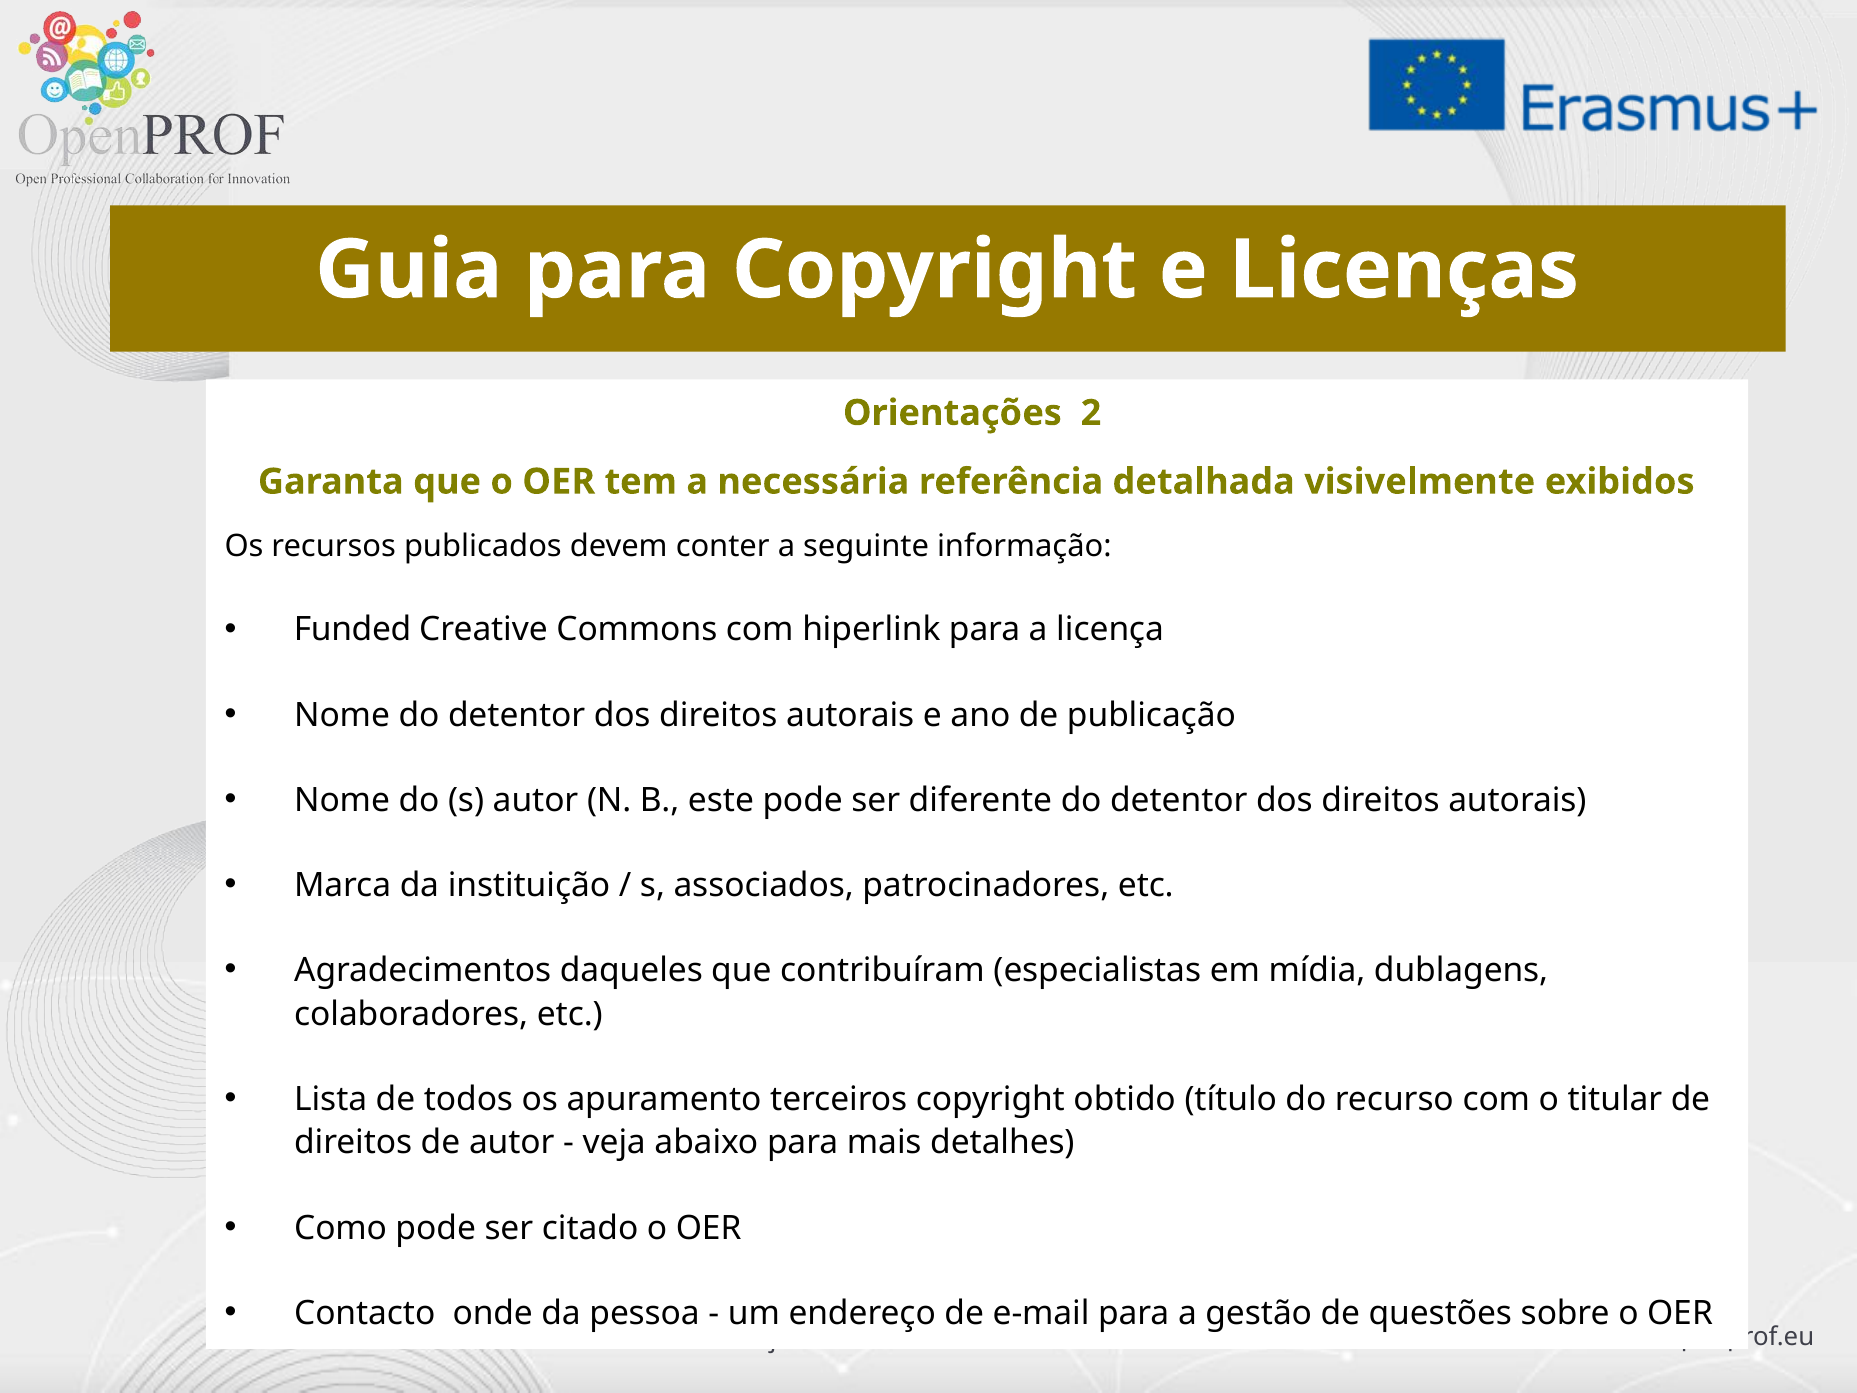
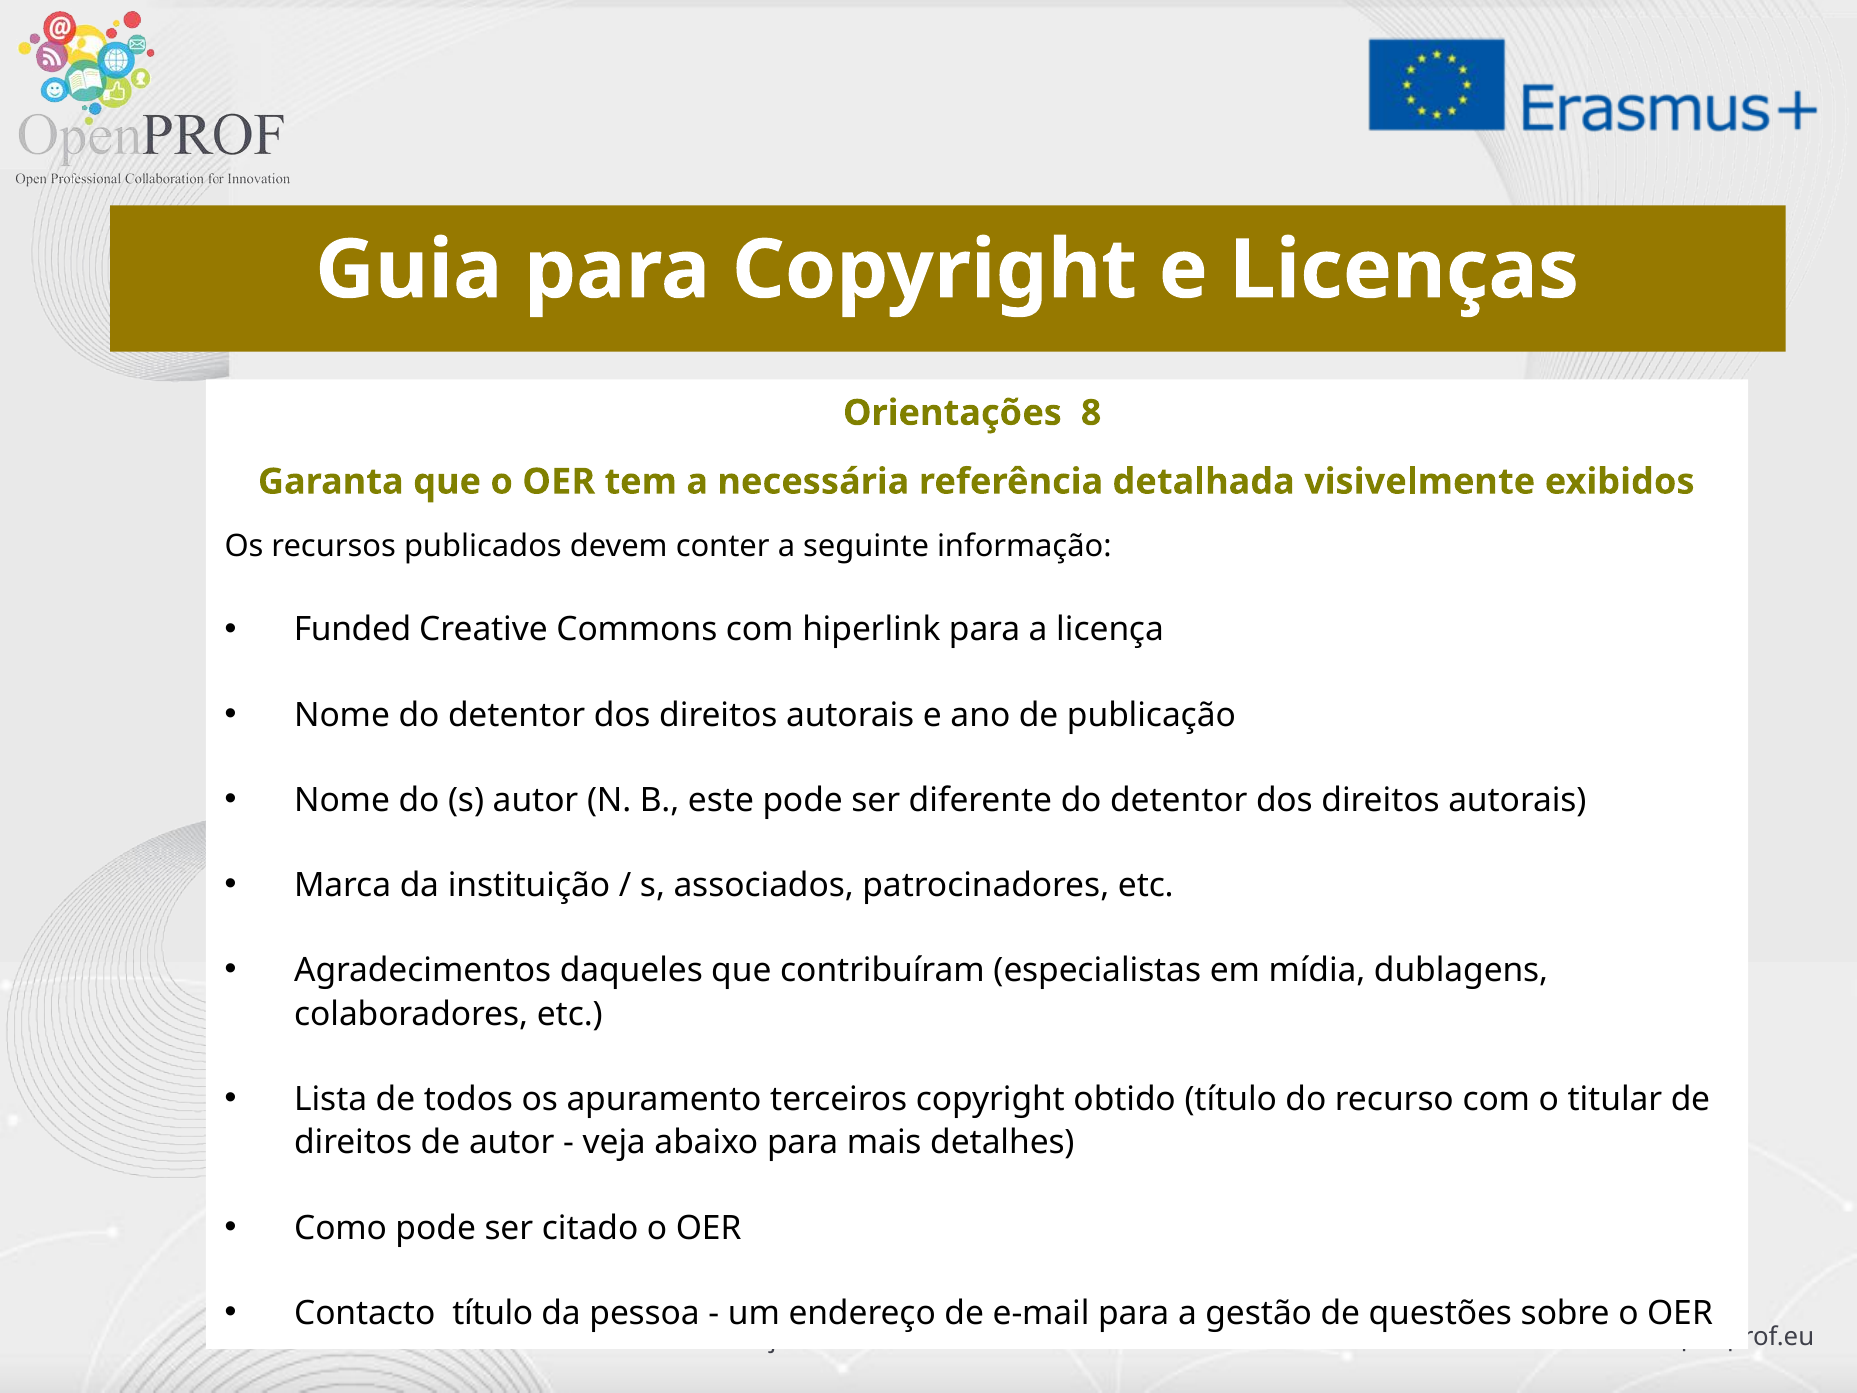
2: 2 -> 8 (1091, 413)
Contacto onde: onde -> título (493, 1313)
